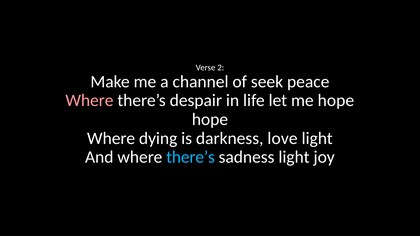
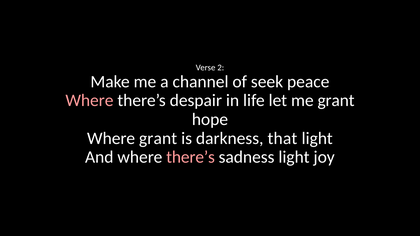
me hope: hope -> grant (336, 101)
Where dying: dying -> grant (158, 138)
love: love -> that (282, 138)
there’s colour: light blue -> pink (191, 157)
